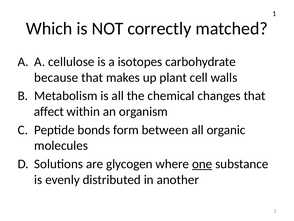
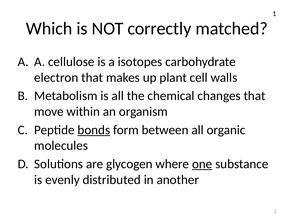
because: because -> electron (56, 77)
affect: affect -> move (49, 111)
bonds underline: none -> present (94, 130)
